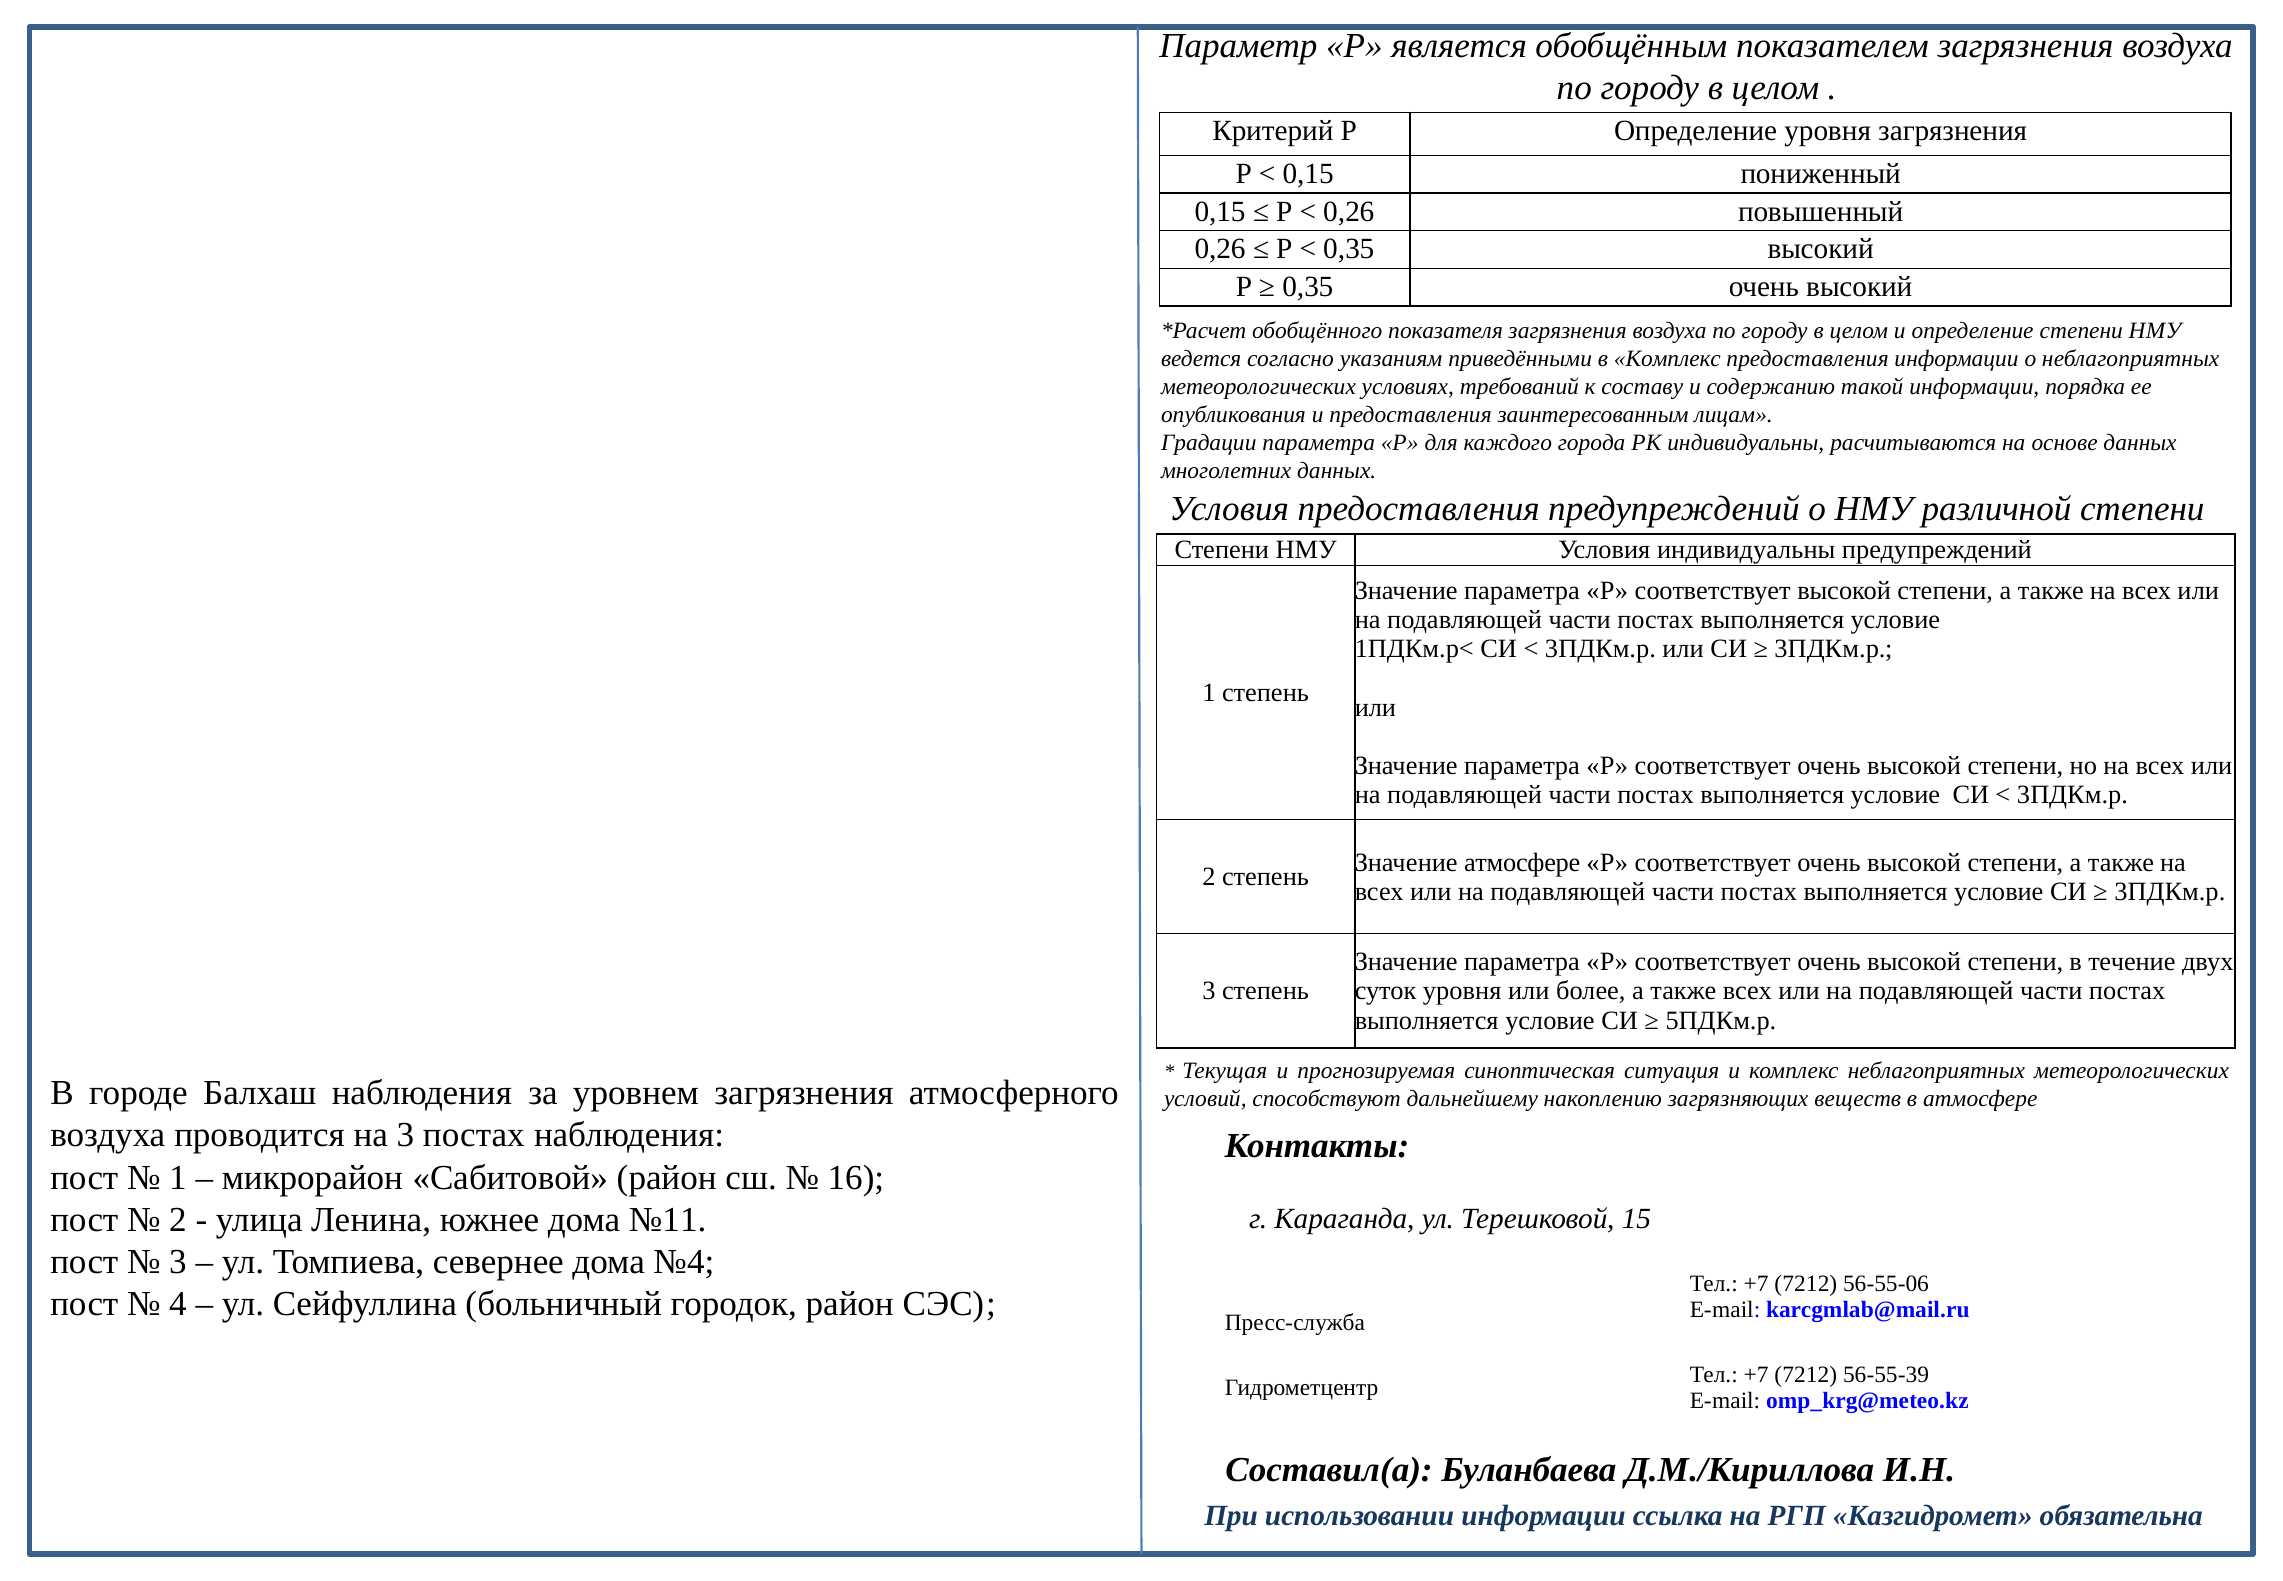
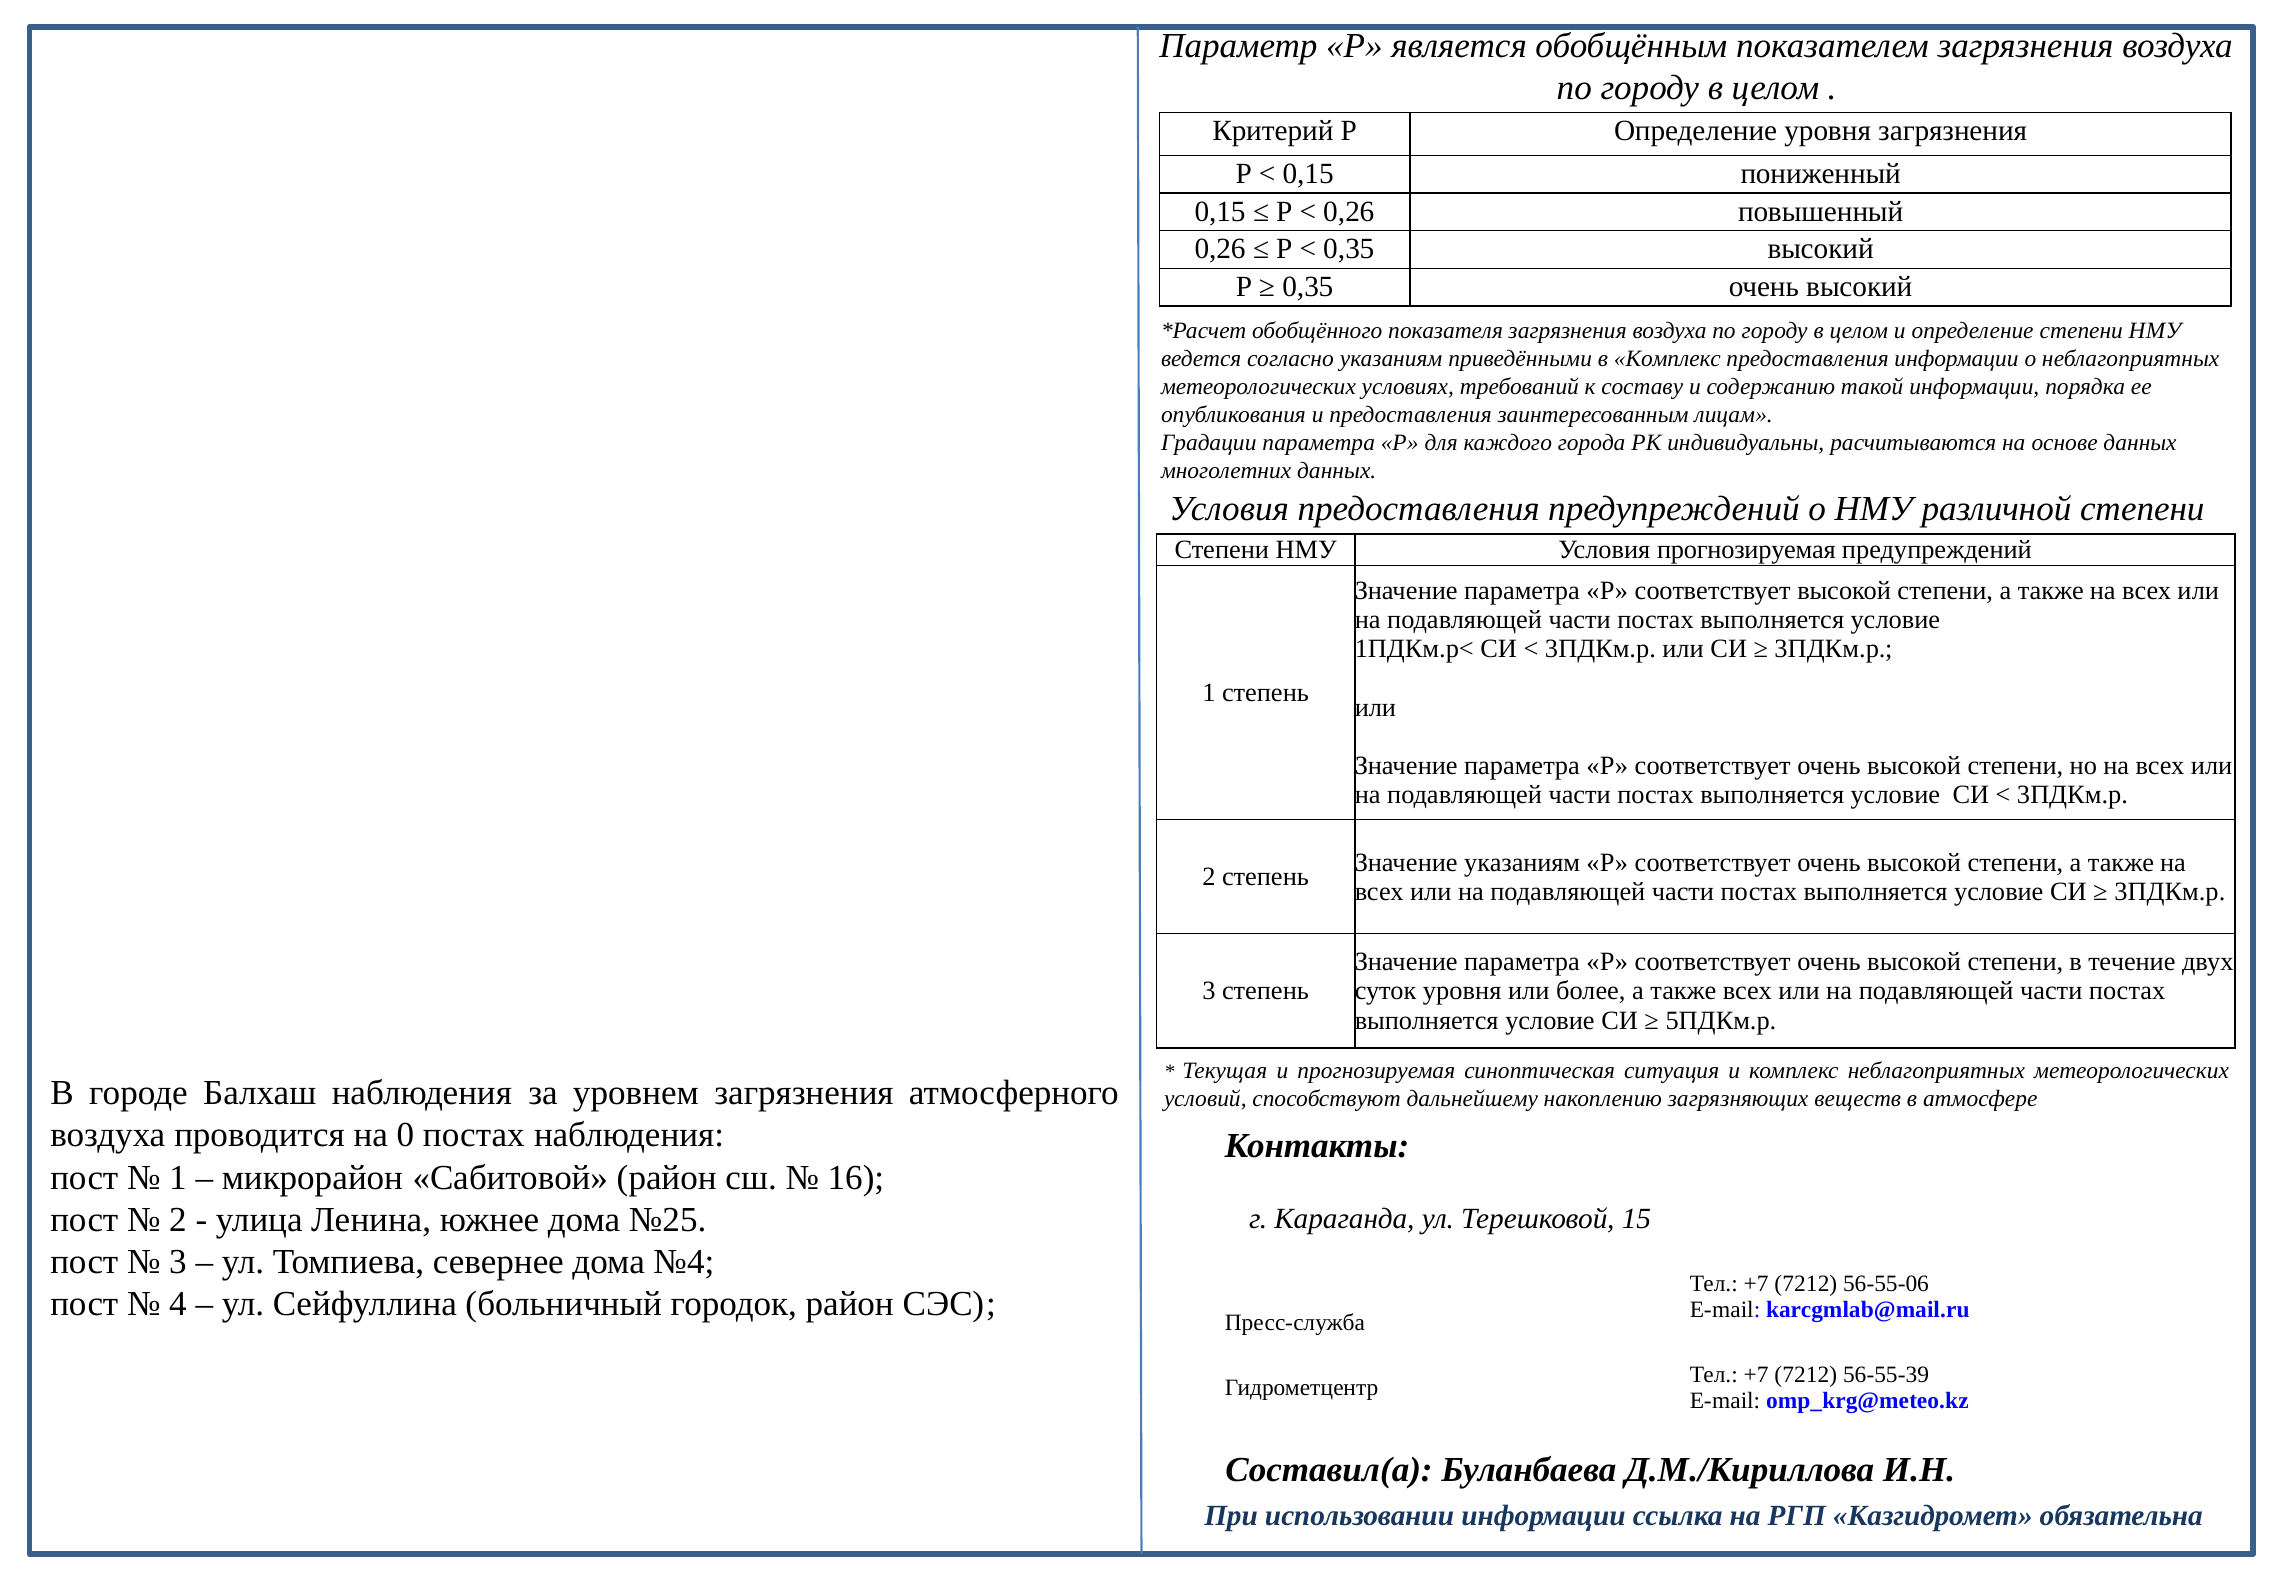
Условия индивидуальны: индивидуальны -> прогнозируемая (1746, 550)
Значение атмосфере: атмосфере -> указаниям (1522, 862)
на 3: 3 -> 0 (405, 1135)
№11: №11 -> №25 (668, 1219)
